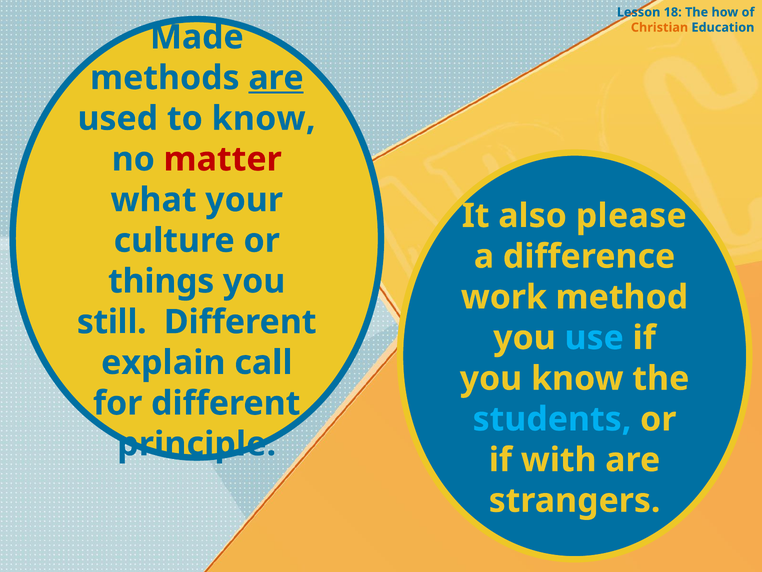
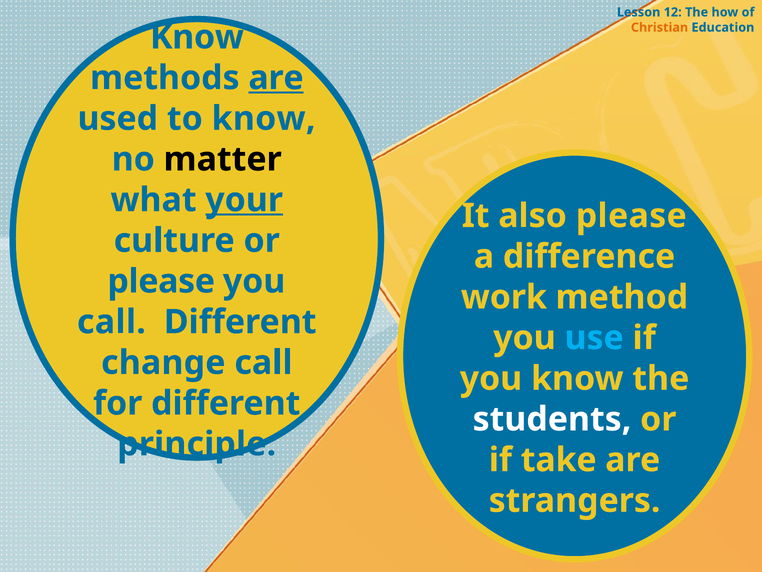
18: 18 -> 12 (673, 12)
Made: Made -> Know (197, 37)
matter colour: red -> black (223, 159)
your underline: none -> present (244, 200)
things: things -> please (161, 281)
still: still -> call (111, 322)
explain: explain -> change (163, 362)
students colour: light blue -> white (552, 419)
with: with -> take (559, 460)
